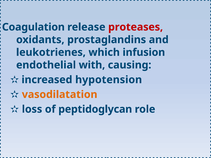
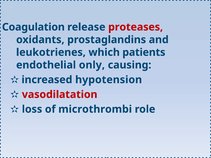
infusion: infusion -> patients (144, 52)
with: with -> only (92, 65)
vasodilatation colour: orange -> red (60, 95)
peptidoglycan: peptidoglycan -> microthrombi (95, 109)
